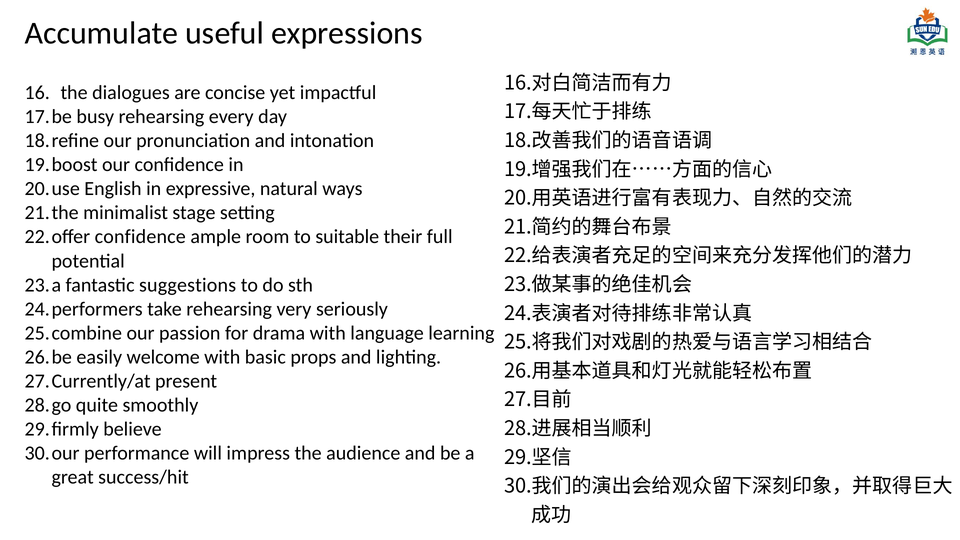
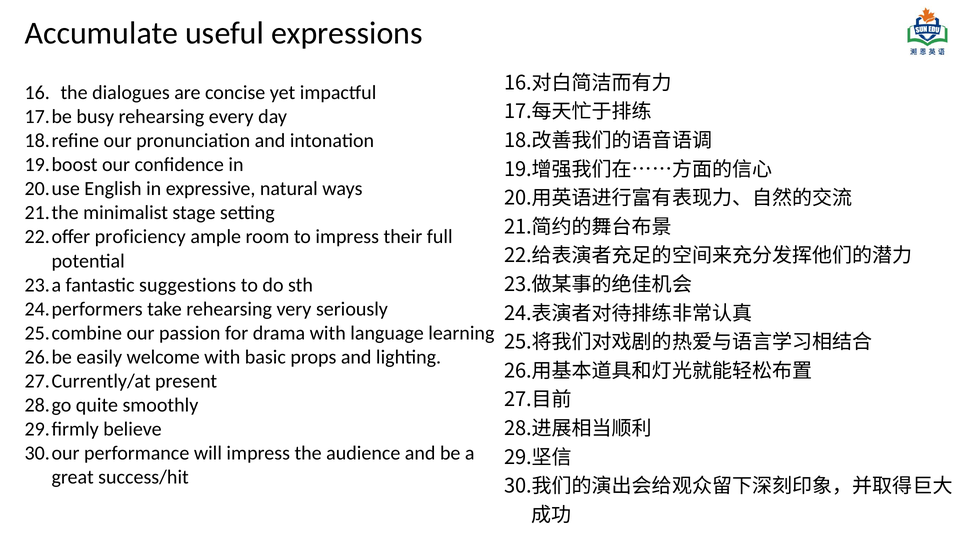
confidence: confidence -> proficiency (140, 237)
to suitable: suitable -> impress (347, 237)
